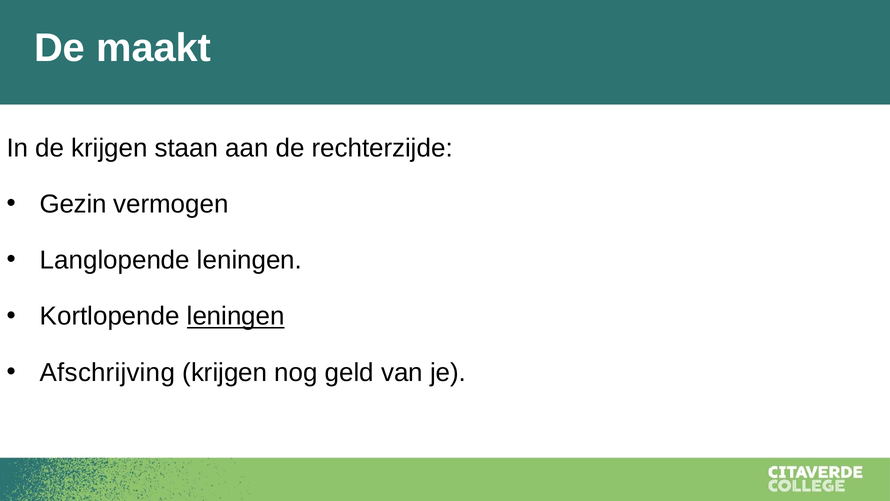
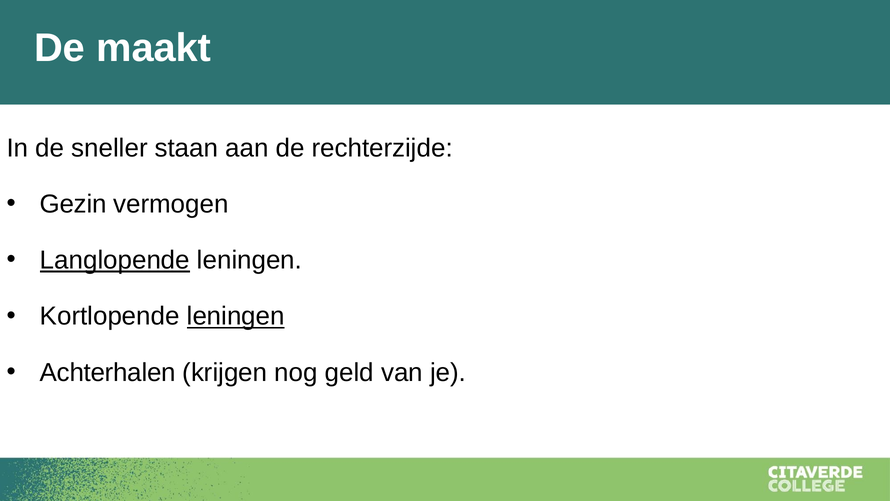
de krijgen: krijgen -> sneller (109, 148)
Langlopende underline: none -> present (115, 260)
Afschrijving: Afschrijving -> Achterhalen (108, 372)
